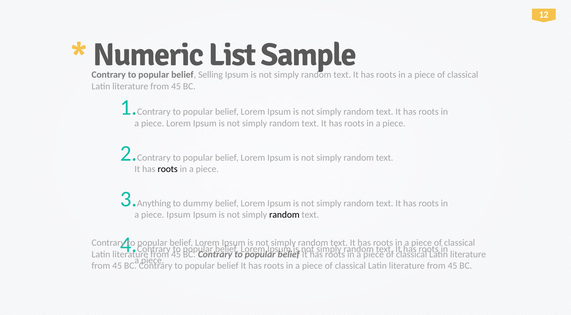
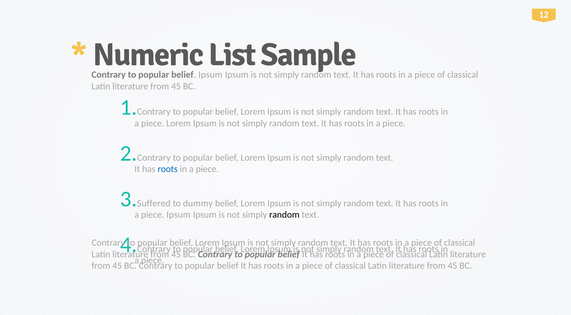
belief Selling: Selling -> Ipsum (210, 75)
roots colour: black -> blue (168, 169)
Anything: Anything -> Suffered (154, 203)
